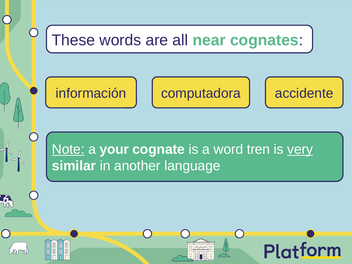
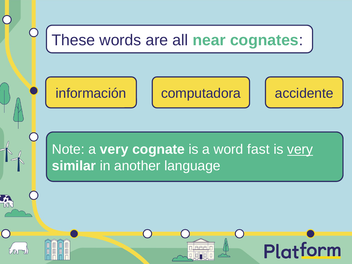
Note underline: present -> none (68, 149)
a your: your -> very (114, 149)
tren: tren -> fast (258, 149)
